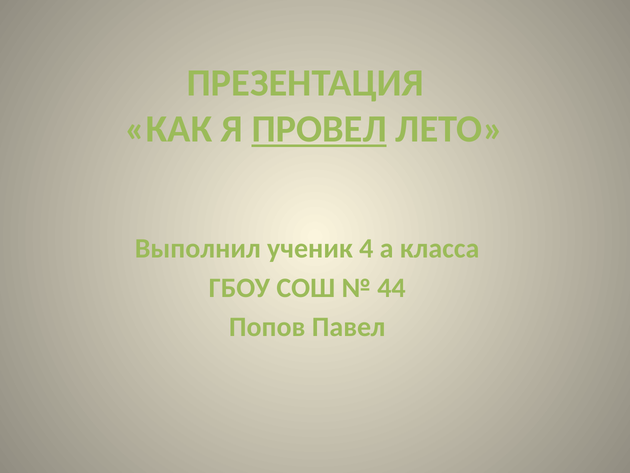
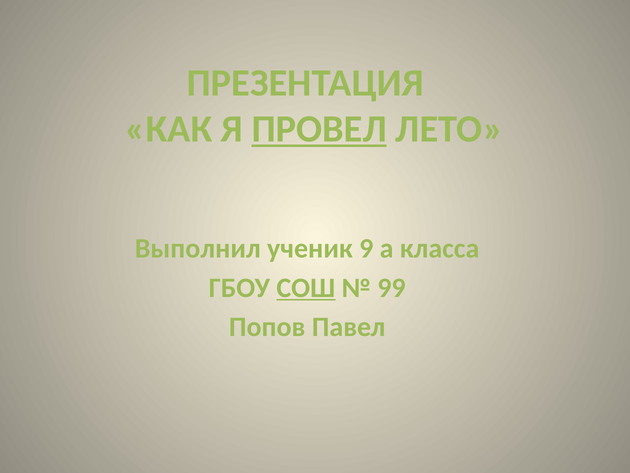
4: 4 -> 9 (366, 248)
СОШ underline: none -> present (306, 287)
44: 44 -> 99 (391, 287)
